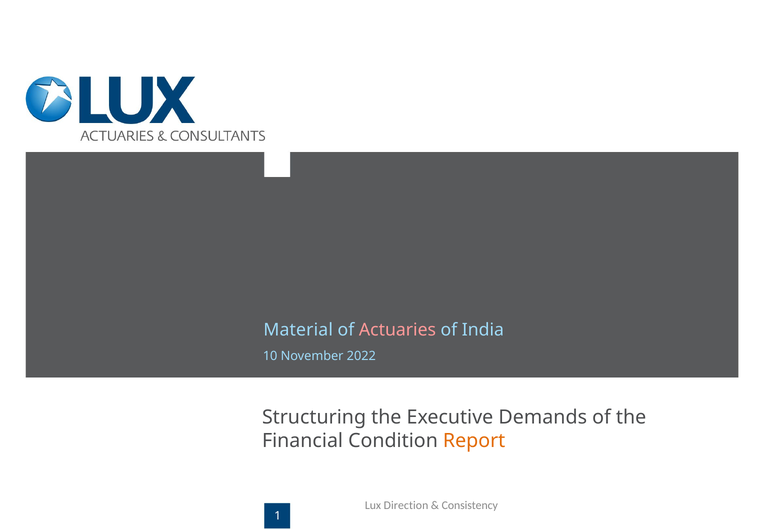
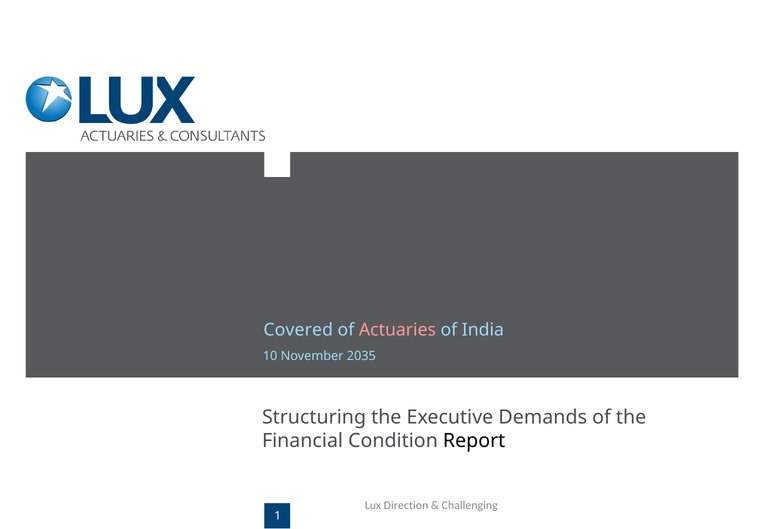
Material: Material -> Covered (298, 330)
2022: 2022 -> 2035 (361, 356)
Report colour: orange -> black (474, 441)
Consistency: Consistency -> Challenging (470, 505)
